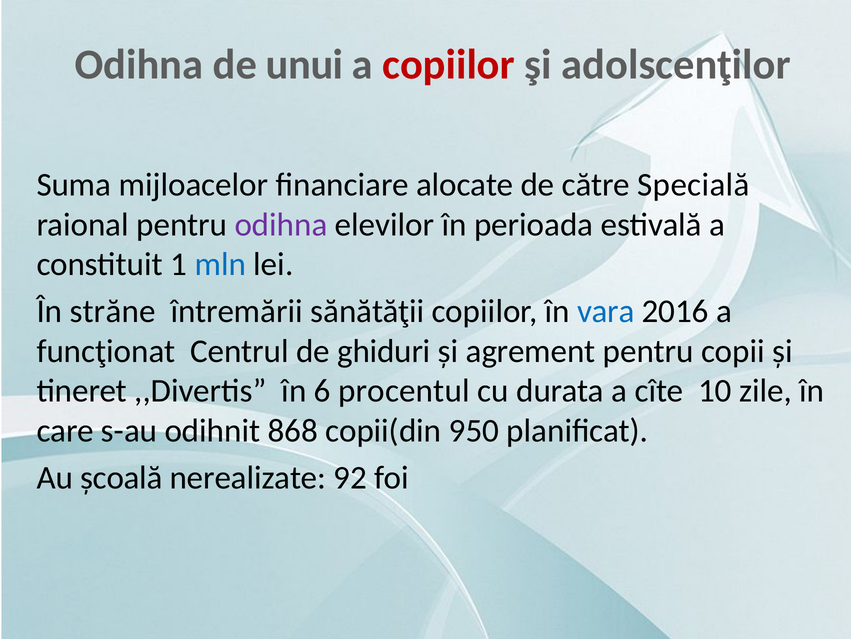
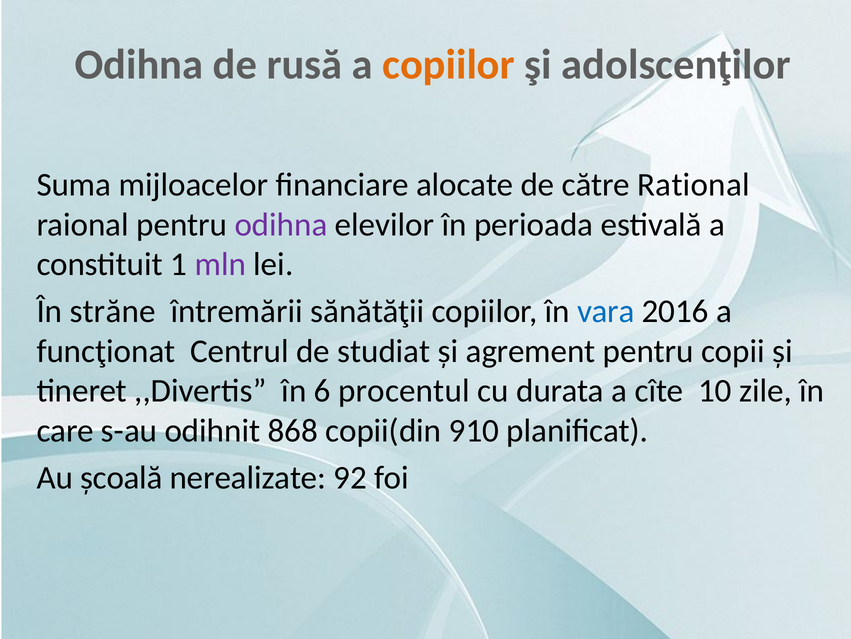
unui: unui -> rusă (304, 65)
copiilor colour: red -> orange (449, 65)
Specială: Specială -> Rational (693, 185)
mln colour: blue -> purple (220, 264)
ghiduri: ghiduri -> studiat (384, 351)
950: 950 -> 910 (474, 430)
